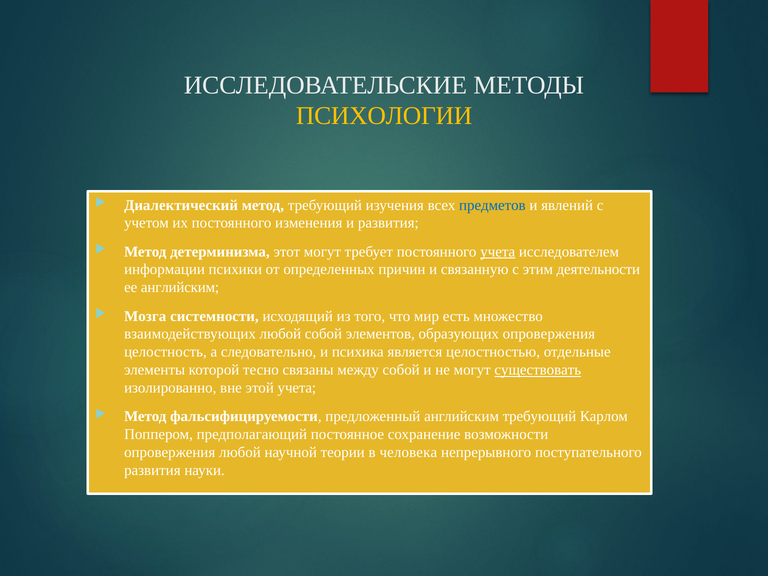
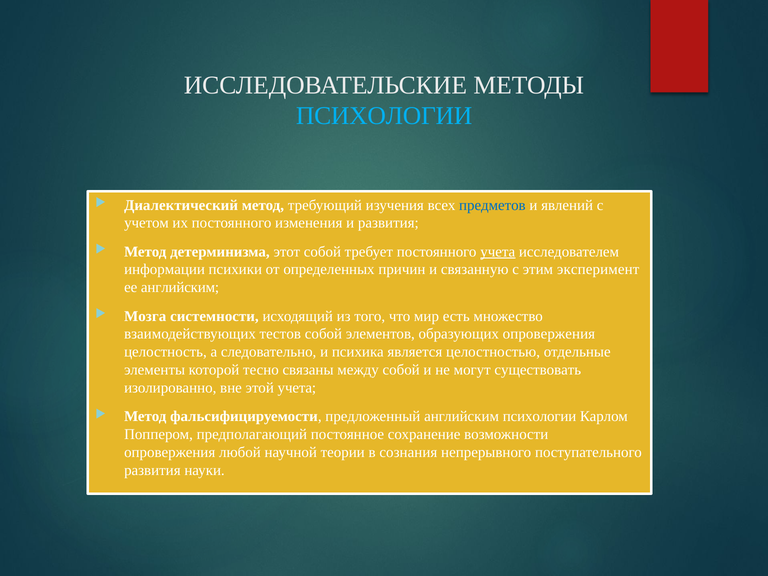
ПСИХОЛОГИИ colour: yellow -> light blue (384, 116)
этот могут: могут -> собой (322, 252)
деятельности: деятельности -> эксперимент (598, 270)
взаимодействующих любой: любой -> тестов (280, 334)
существовать underline: present -> none (538, 370)
английским требующий: требующий -> психологии (540, 416)
человека: человека -> сознания (408, 452)
